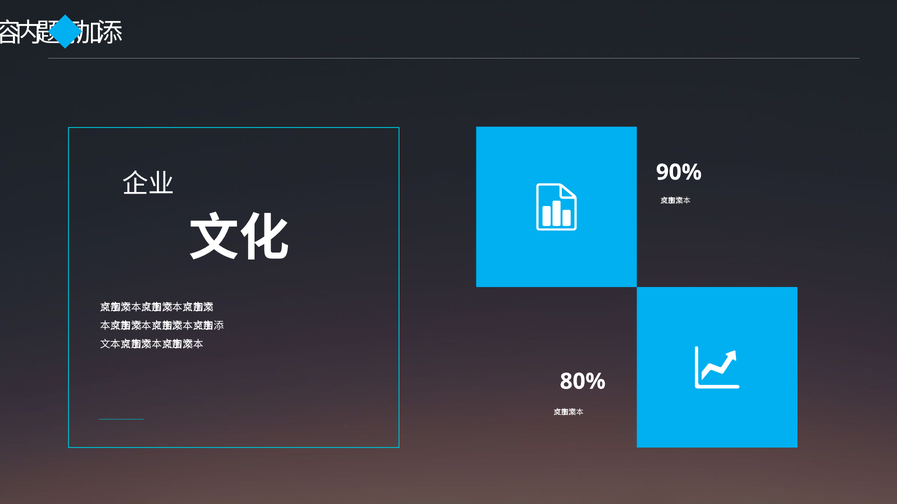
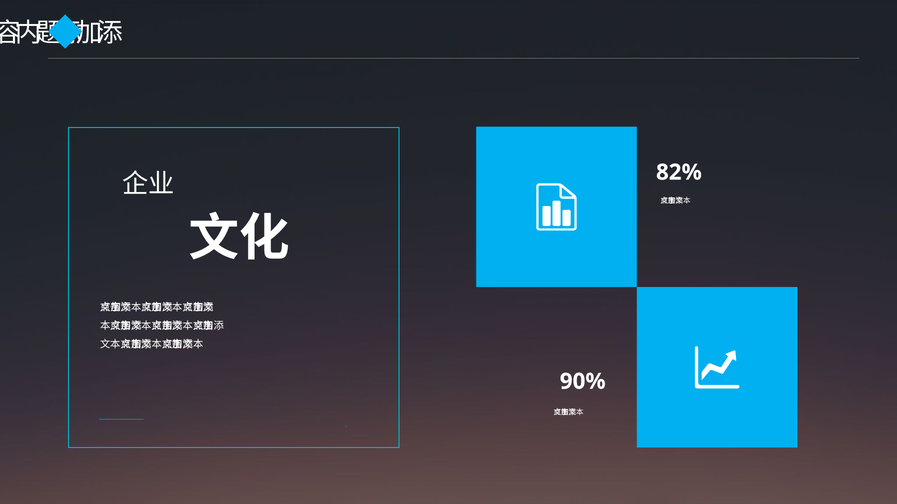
90%: 90% -> 82% (679, 172)
80%: 80% -> 90% (583, 382)
